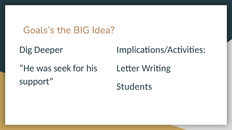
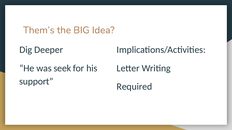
Goals’s: Goals’s -> Them’s (39, 30)
Students: Students -> Required (134, 87)
